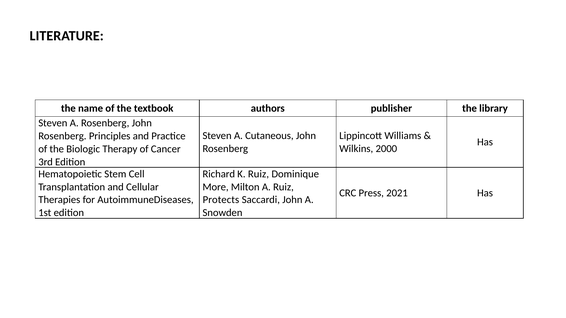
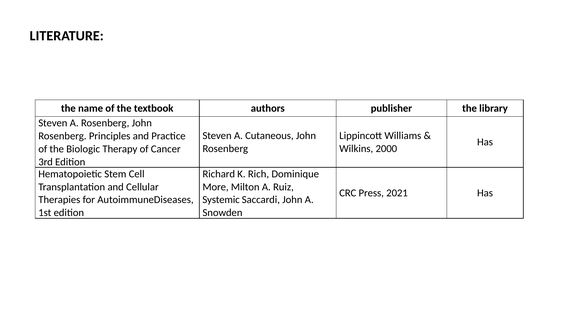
K Ruiz: Ruiz -> Rich (258, 174)
Protects: Protects -> Systemic (221, 200)
